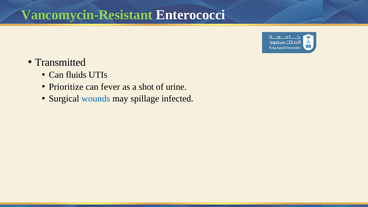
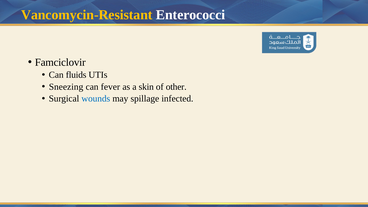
Vancomycin-Resistant colour: light green -> yellow (87, 15)
Transmitted: Transmitted -> Famciclovir (60, 62)
Prioritize: Prioritize -> Sneezing (66, 87)
shot: shot -> skin (146, 87)
urine: urine -> other (176, 87)
